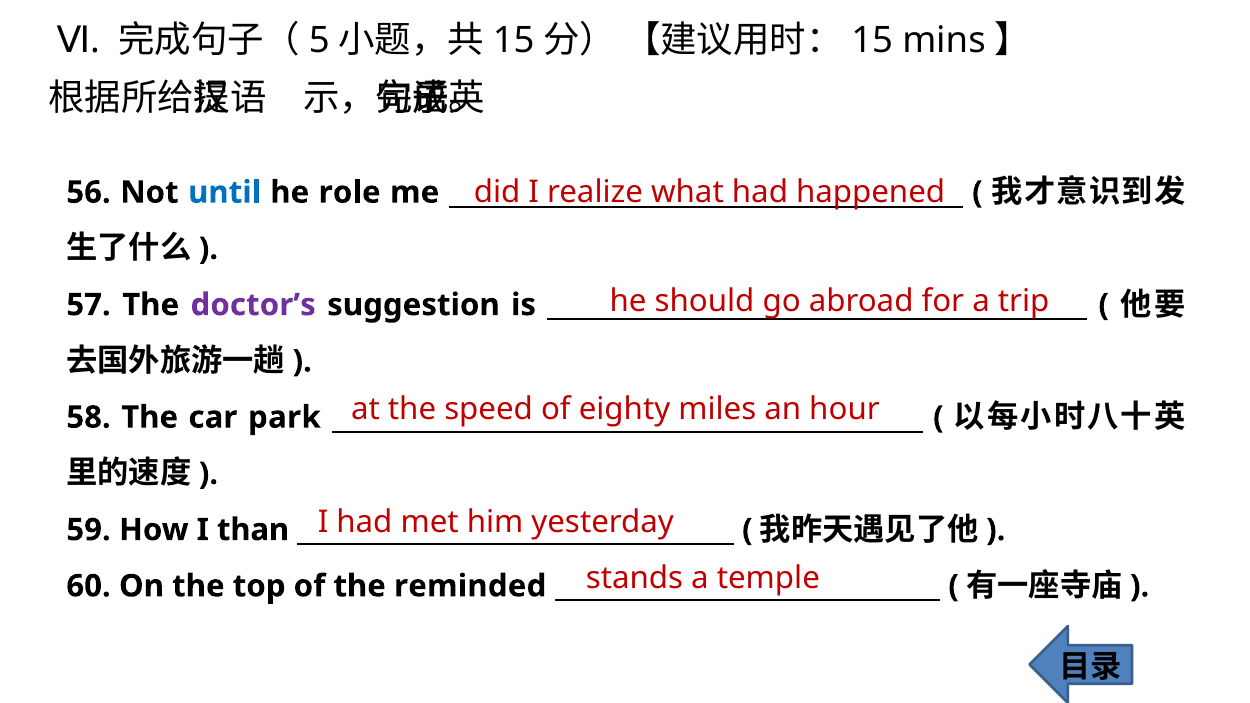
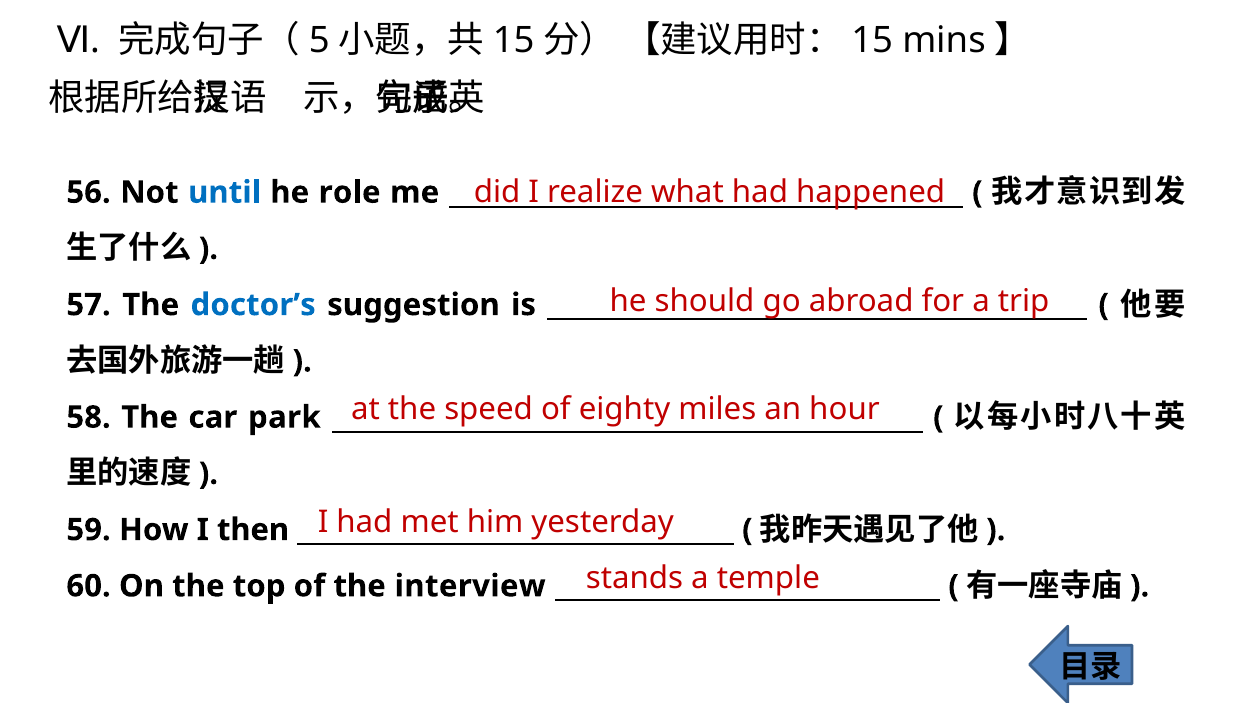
doctor’s colour: purple -> blue (253, 305)
than: than -> then (253, 530)
reminded: reminded -> interview (470, 586)
